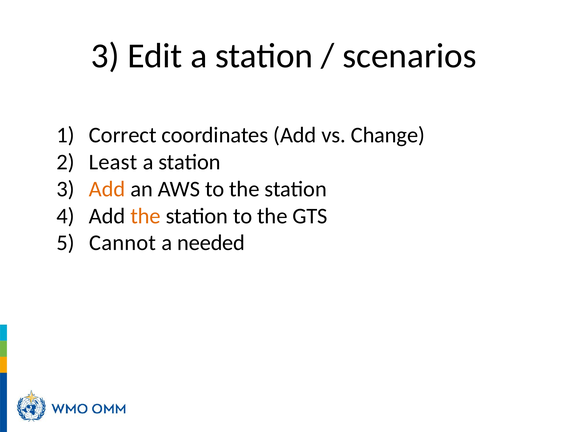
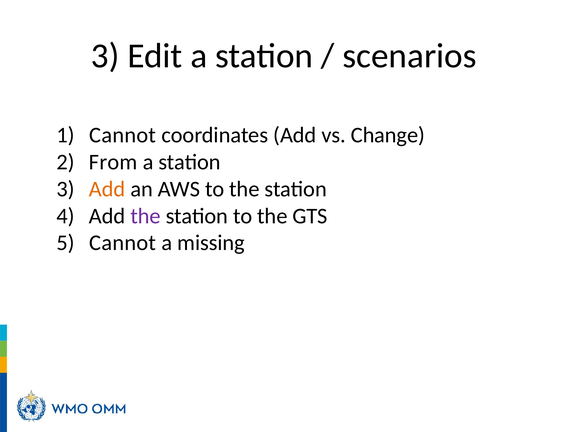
Correct: Correct -> Cannot (123, 135)
Least: Least -> From (113, 162)
the colour: orange -> purple (146, 216)
needed: needed -> missing (211, 243)
